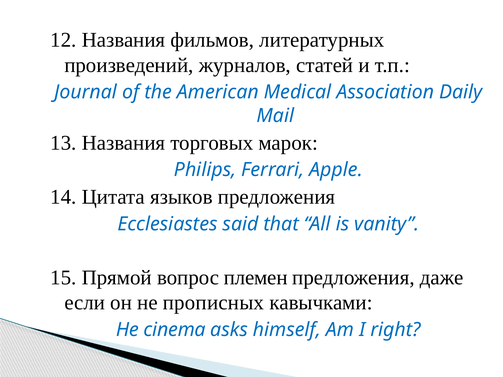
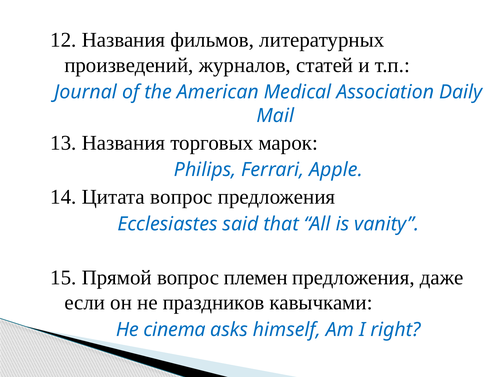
Цитата языков: языков -> вопрос (181, 197)
прописных: прописных -> праздников (214, 303)
